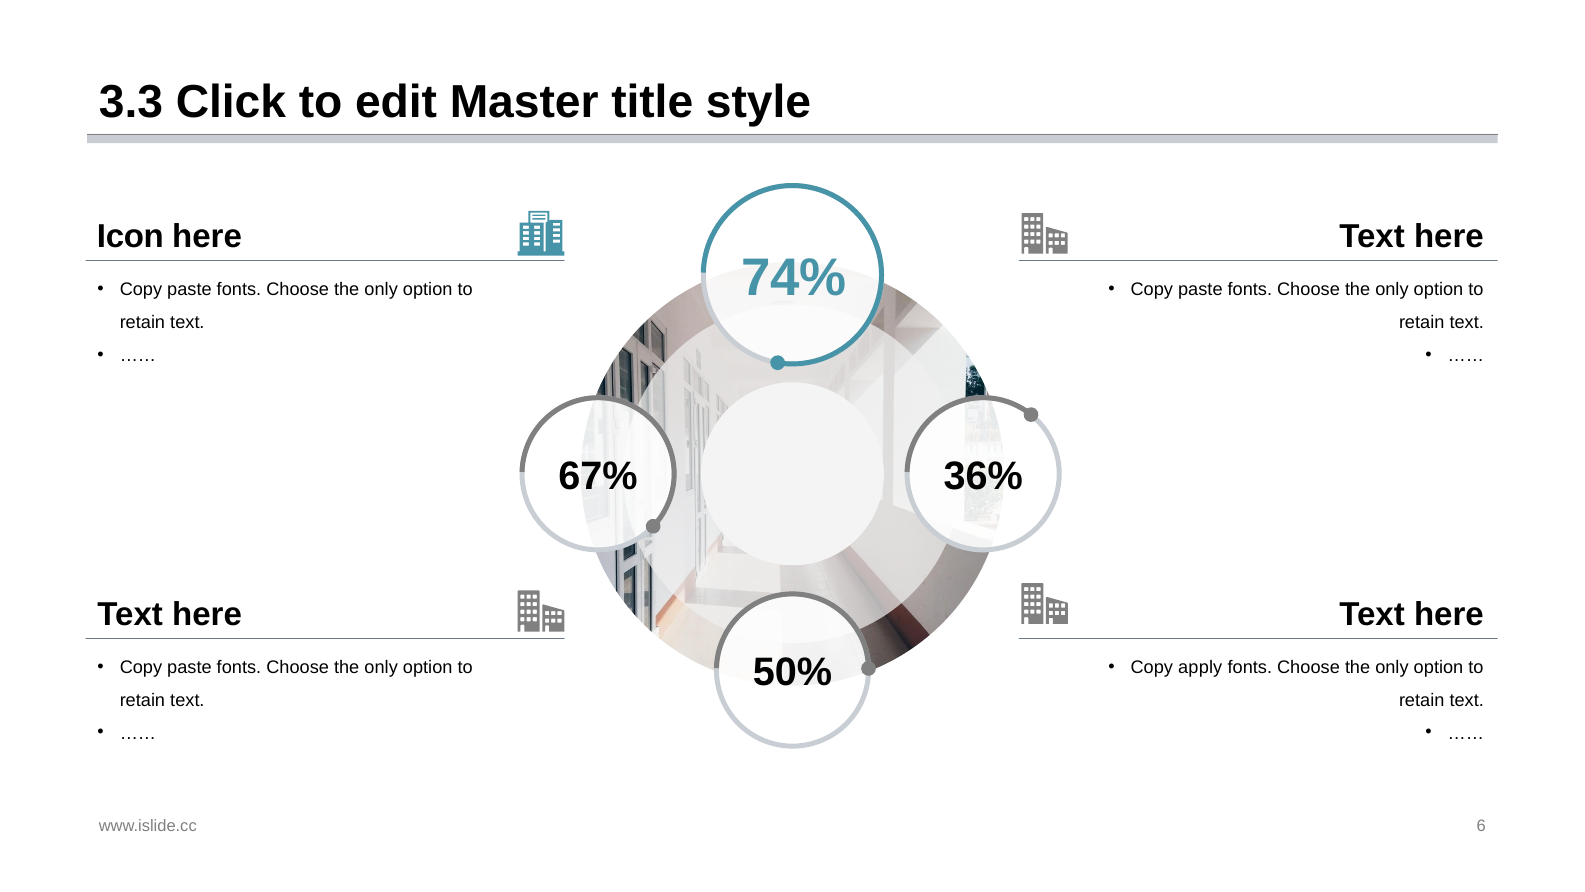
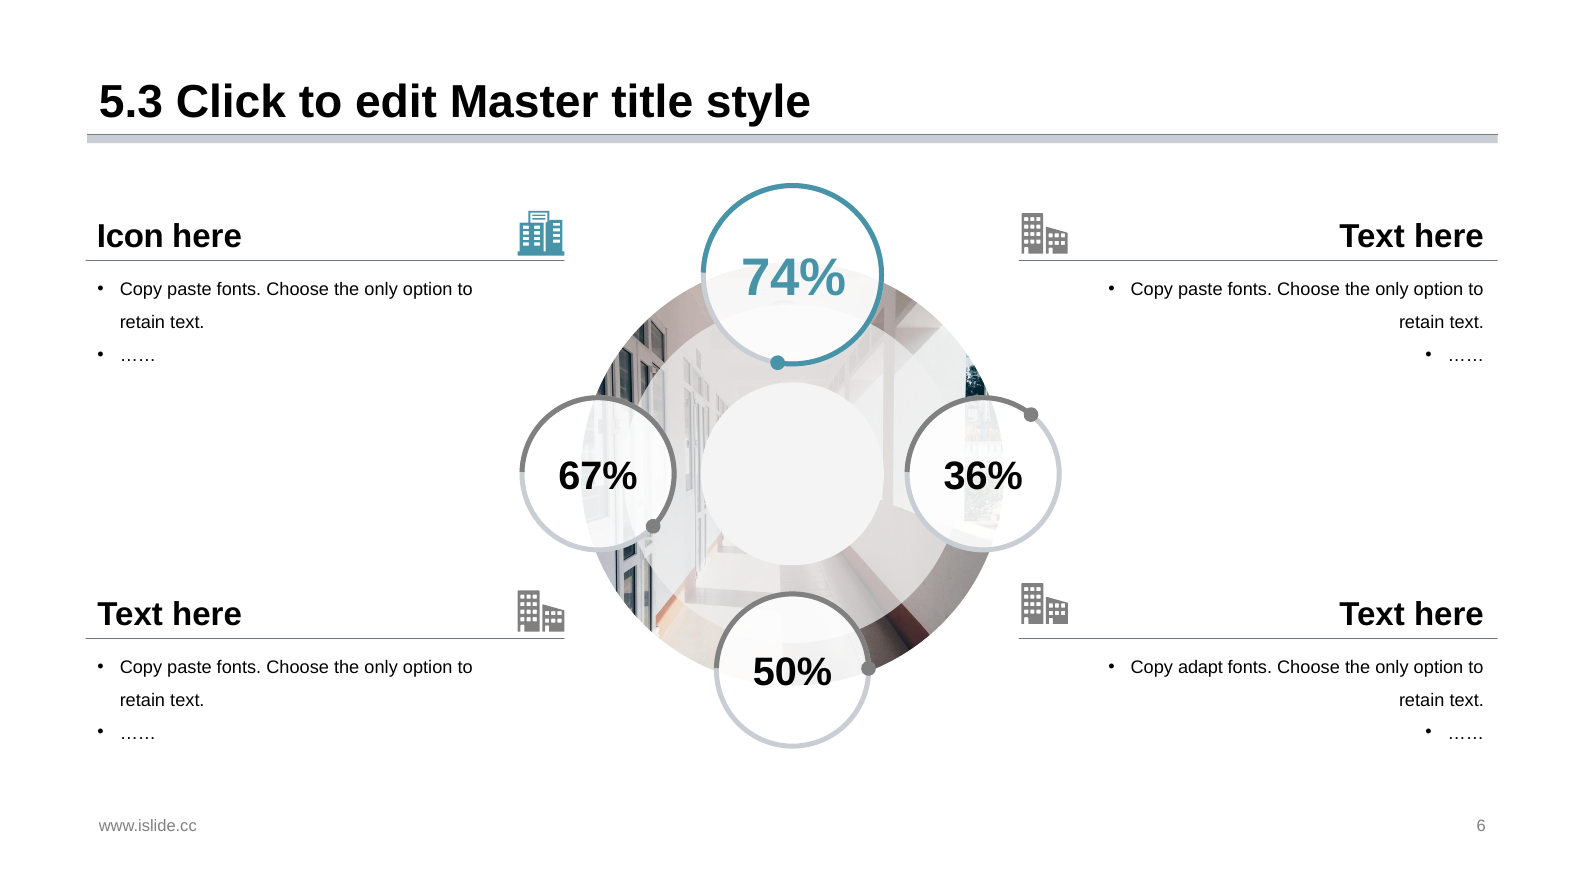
3.3: 3.3 -> 5.3 (131, 102)
apply: apply -> adapt (1200, 667)
